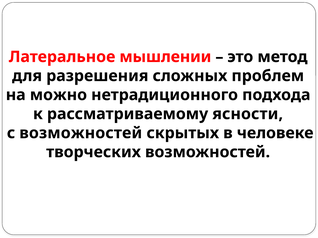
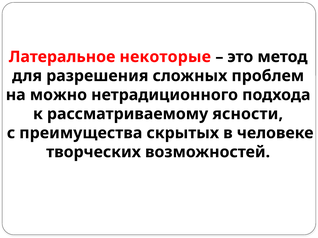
мышлении: мышлении -> некоторые (165, 57)
с возможностей: возможностей -> преимущества (81, 133)
